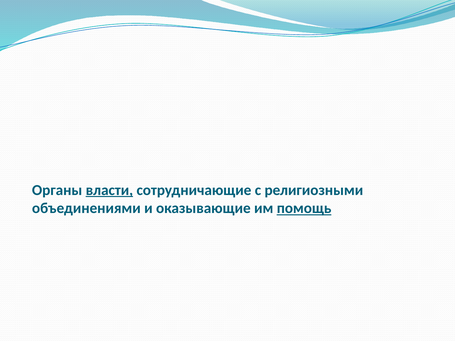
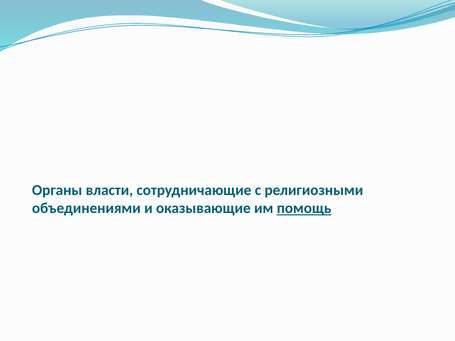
власти underline: present -> none (109, 190)
